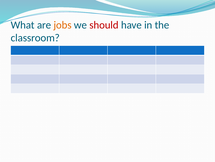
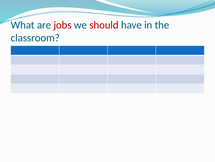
jobs colour: orange -> red (63, 25)
